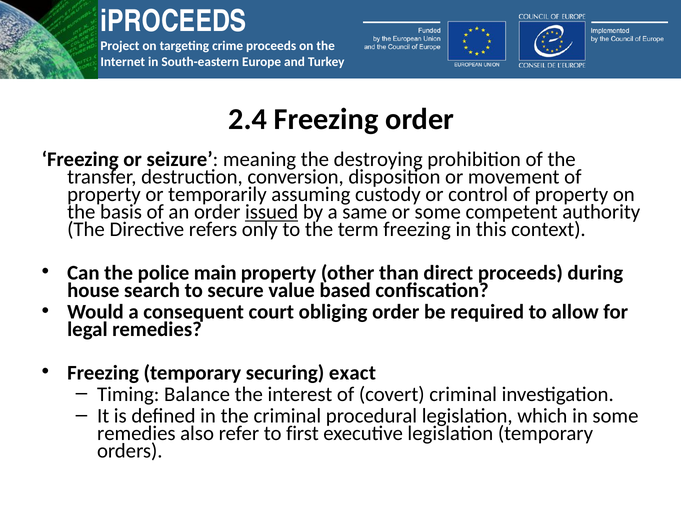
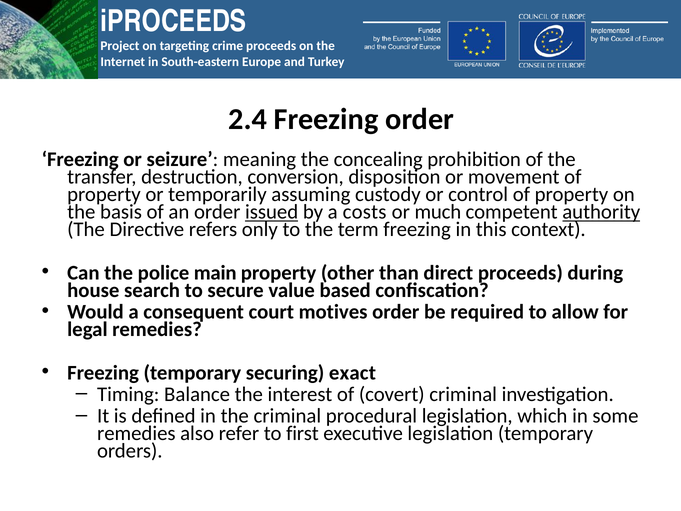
destroying: destroying -> concealing (378, 159)
same: same -> costs (365, 212)
or some: some -> much (438, 212)
authority underline: none -> present (601, 212)
obliging: obliging -> motives (333, 312)
